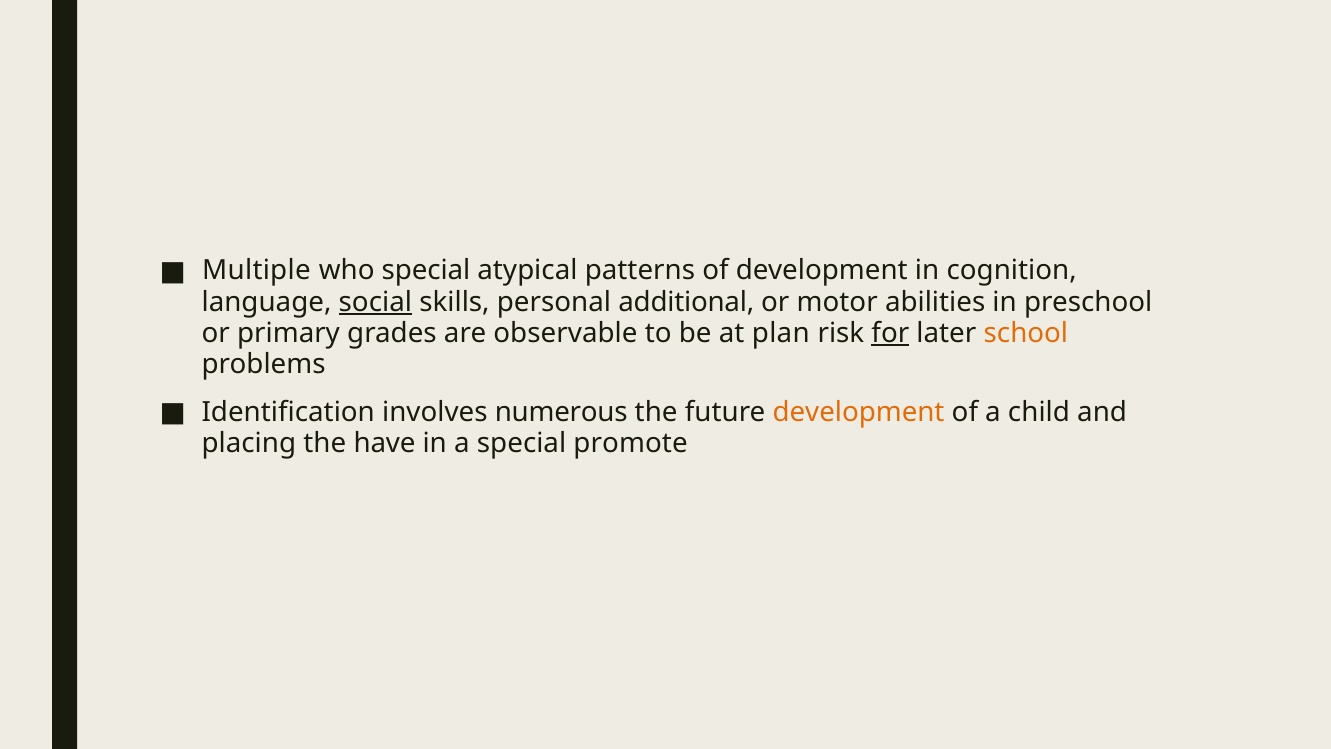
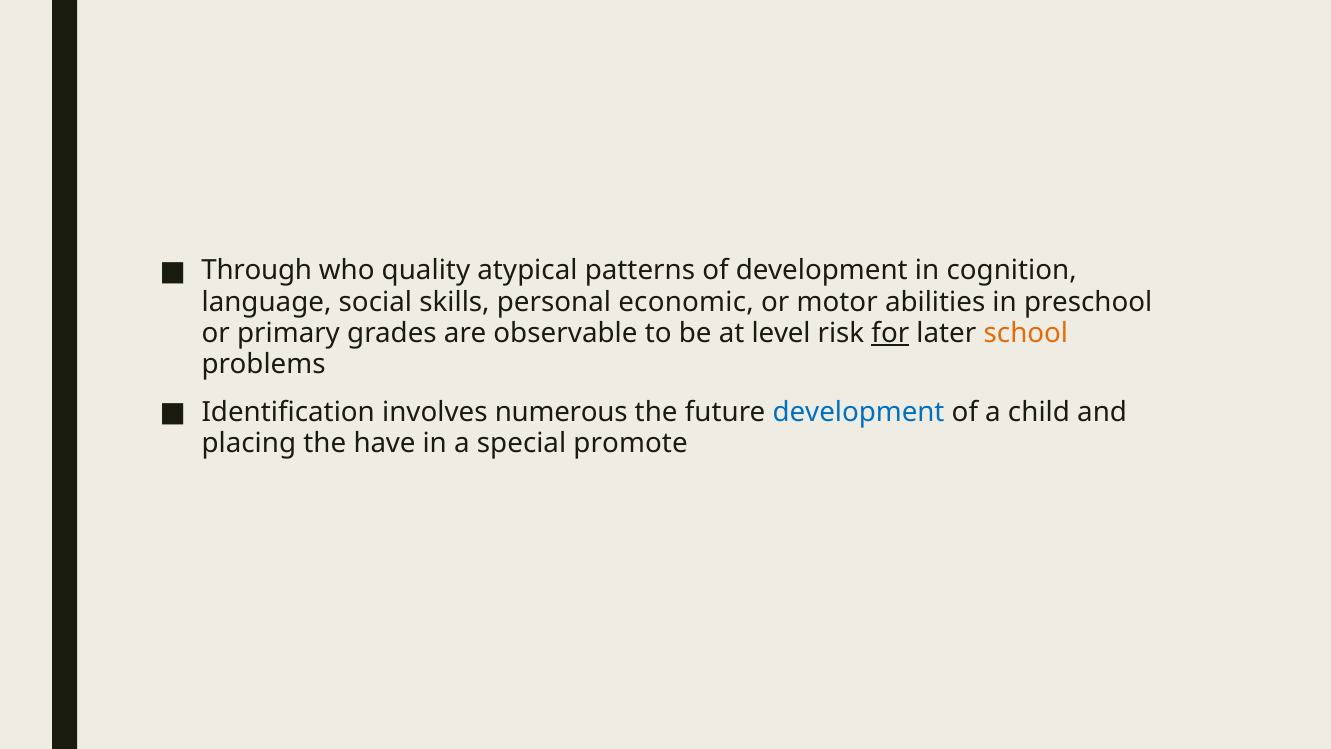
Multiple: Multiple -> Through (257, 270)
who special: special -> quality (426, 270)
social underline: present -> none (375, 302)
additional: additional -> economic (686, 302)
plan: plan -> level (781, 333)
development colour: orange -> blue (859, 412)
